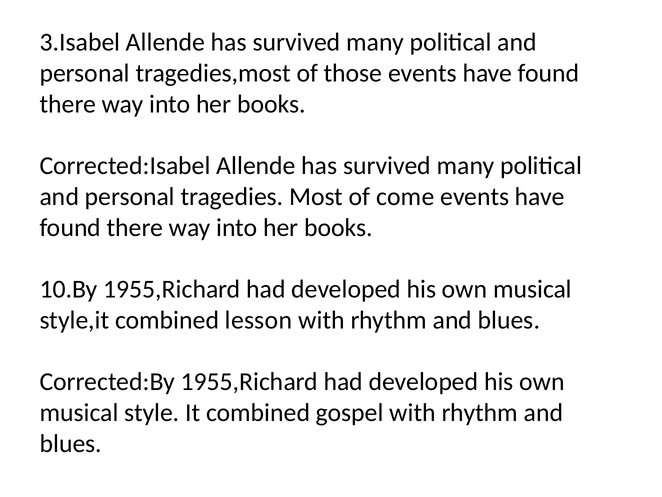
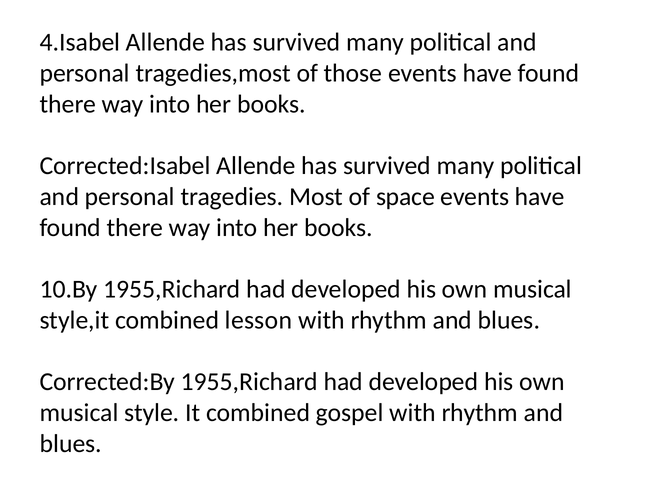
3.Isabel: 3.Isabel -> 4.Isabel (80, 42)
come: come -> space (405, 196)
